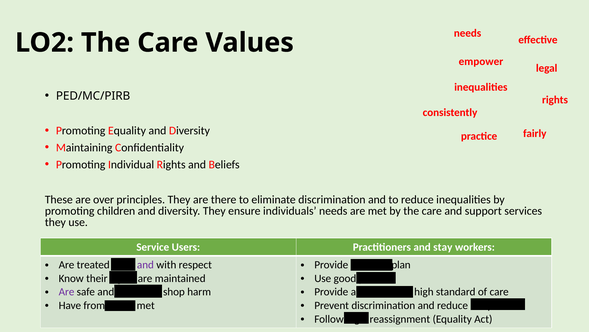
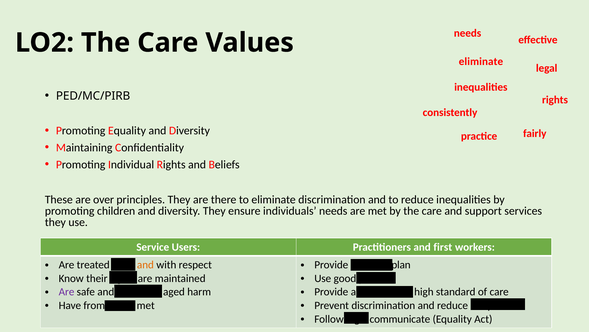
empower: empower -> eliminate (481, 62)
stay: stay -> first (443, 247)
and colour: purple -> orange (145, 264)
shop: shop -> aged (174, 291)
reassignment: reassignment -> communicate (400, 318)
